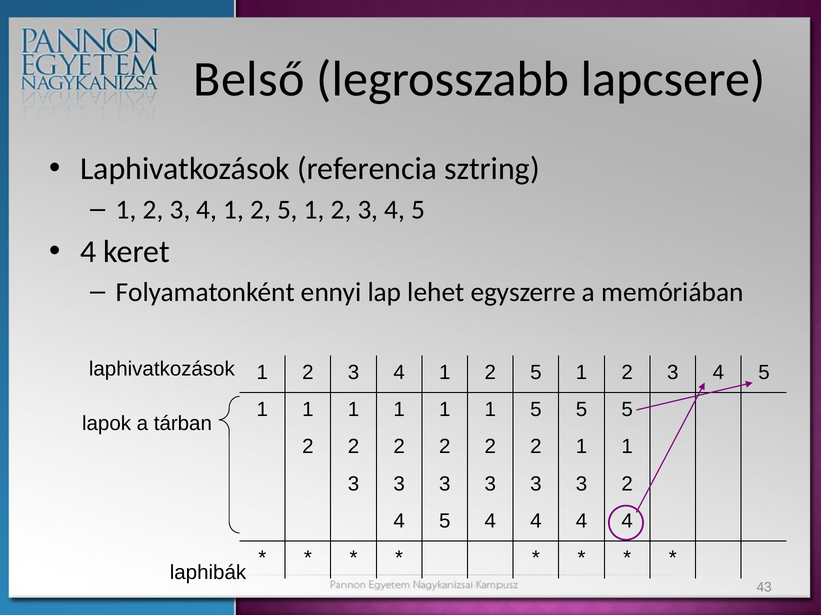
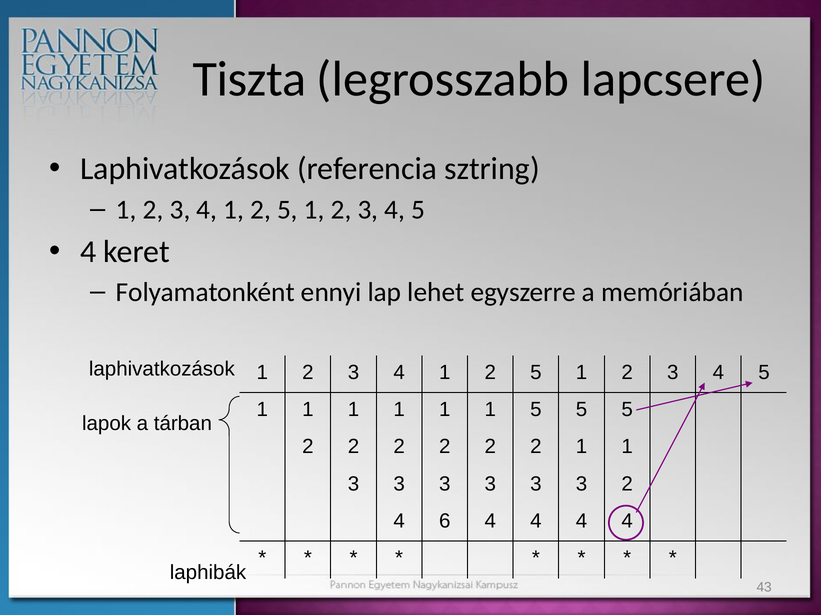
Belső: Belső -> Tiszta (250, 79)
5: 5 -> 6 (445, 522)
